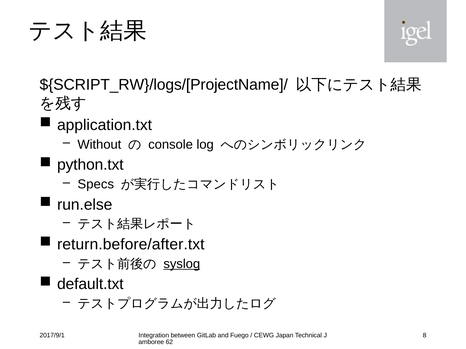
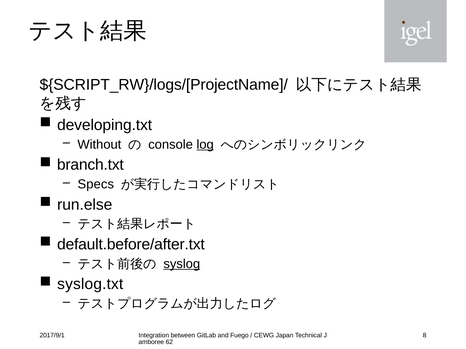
application.txt: application.txt -> developing.txt (105, 125)
log underline: none -> present (205, 145)
python.txt: python.txt -> branch.txt (90, 165)
return.before/after.txt: return.before/after.txt -> default.before/after.txt (131, 245)
default.txt: default.txt -> syslog.txt (90, 285)
